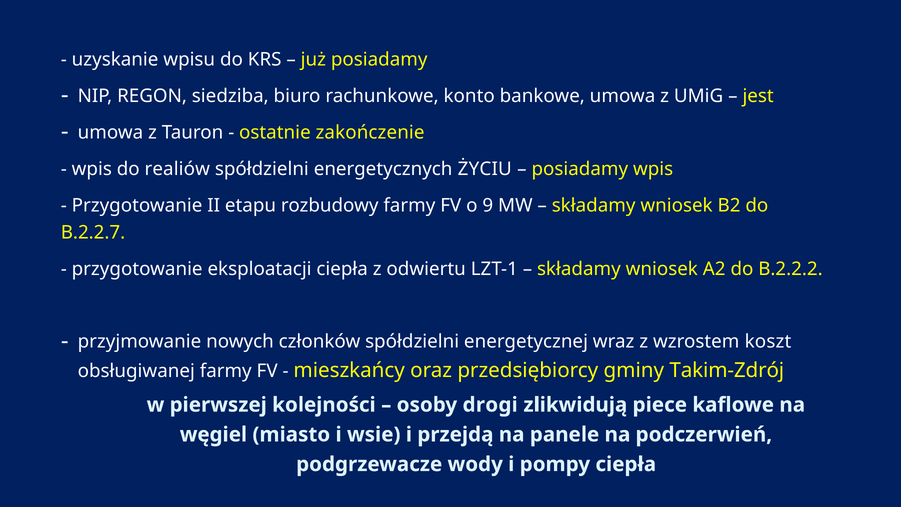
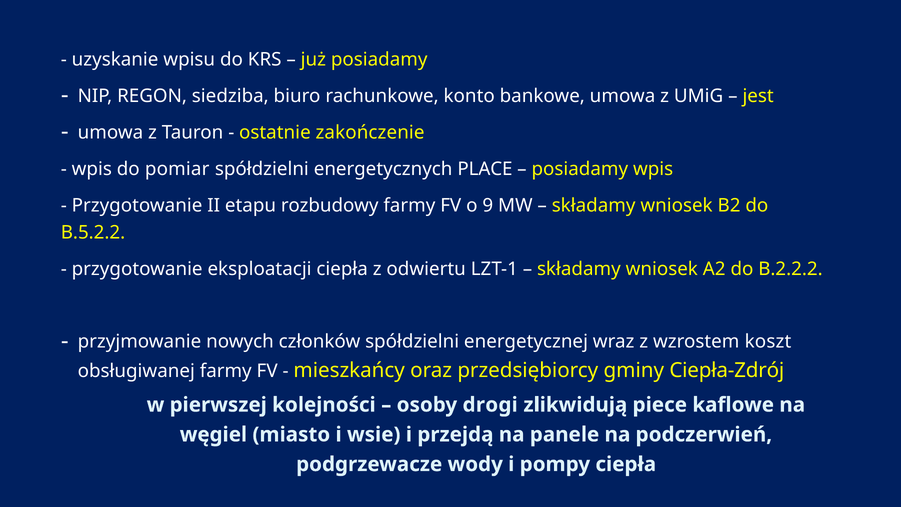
realiów: realiów -> pomiar (177, 169)
ŻYCIU: ŻYCIU -> PLACE (485, 169)
B.2.2.7: B.2.2.7 -> B.5.2.2 (93, 232)
Takim-Zdrój: Takim-Zdrój -> Ciepła-Zdrój (727, 370)
